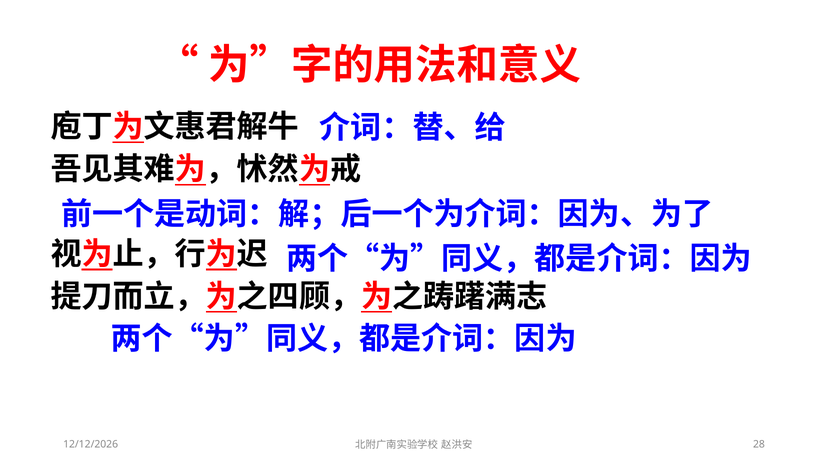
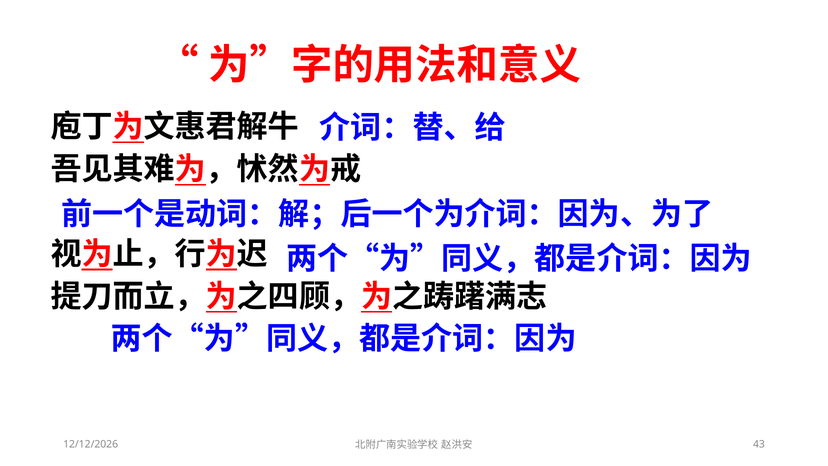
28: 28 -> 43 (759, 444)
